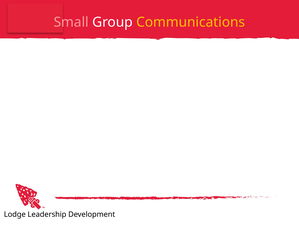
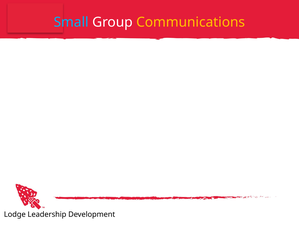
Small colour: pink -> light blue (71, 22)
